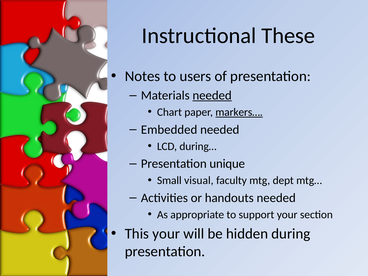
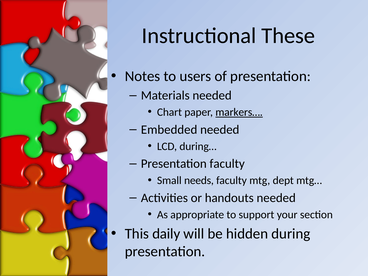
needed underline: present -> none (212, 95)
Presentation unique: unique -> faculty (227, 164)
visual: visual -> needs (199, 180)
This your: your -> daily (166, 234)
